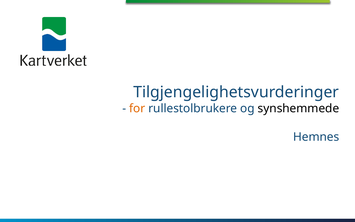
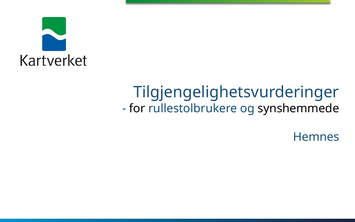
for colour: orange -> black (137, 108)
